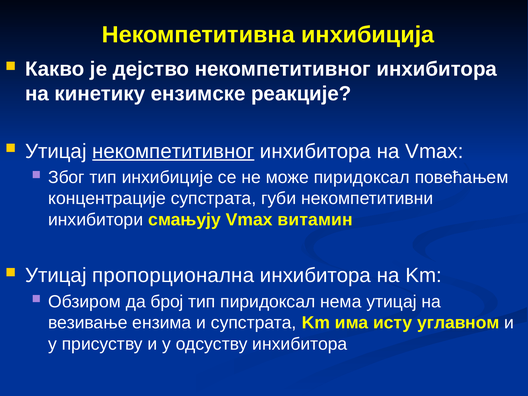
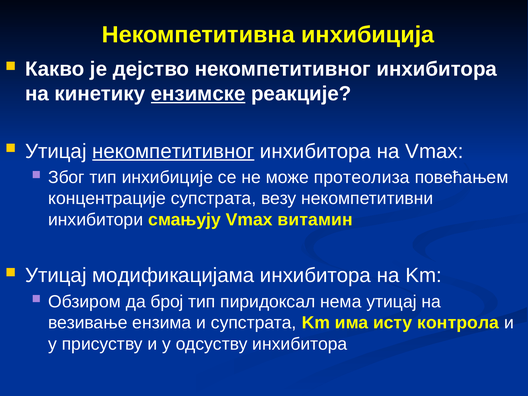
ензимске underline: none -> present (198, 94)
може пиридоксал: пиридоксал -> протеолиза (362, 177)
губи: губи -> везу (279, 199)
пропорционална: пропорционална -> модификацијама (173, 276)
углавном: углавном -> контрола (458, 323)
